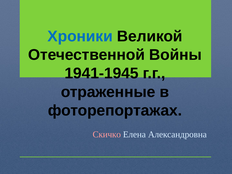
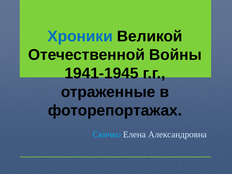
Скичко colour: pink -> light blue (107, 134)
